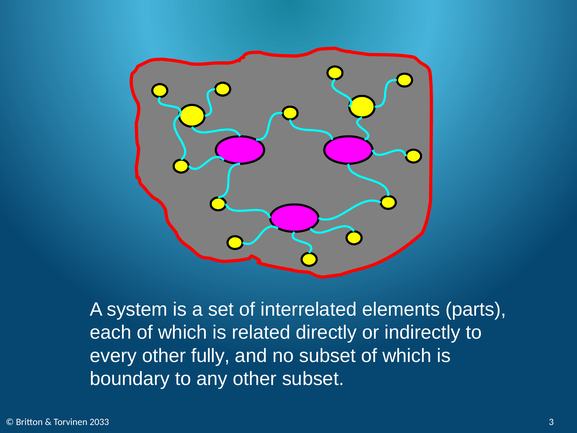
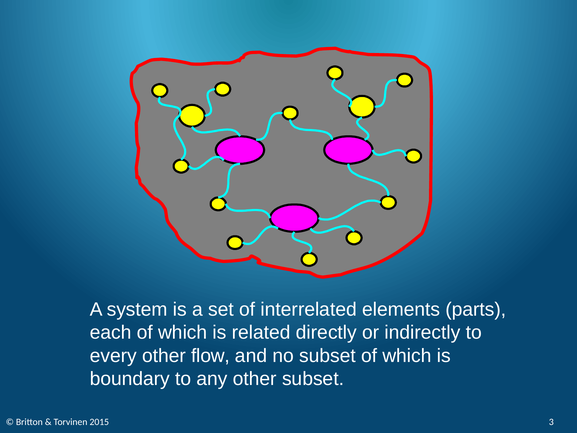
fully: fully -> flow (210, 355)
2033: 2033 -> 2015 (99, 422)
